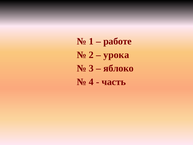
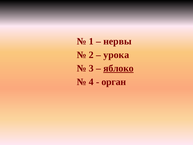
работе: работе -> нервы (117, 41)
яблоко underline: none -> present (118, 68)
часть: часть -> орган (114, 82)
